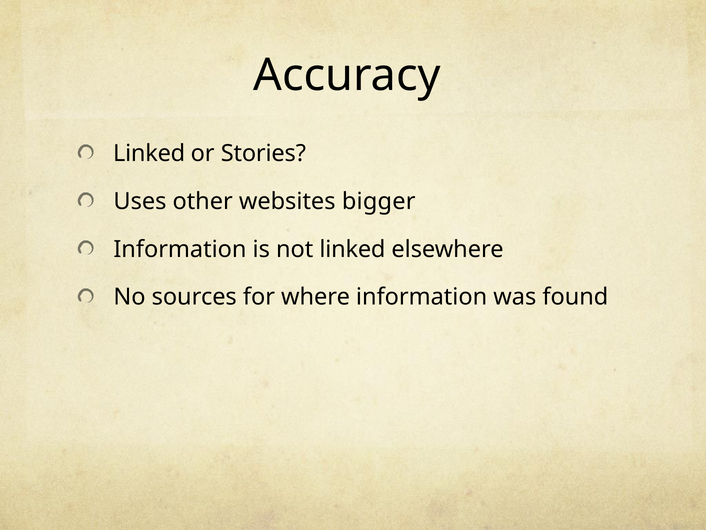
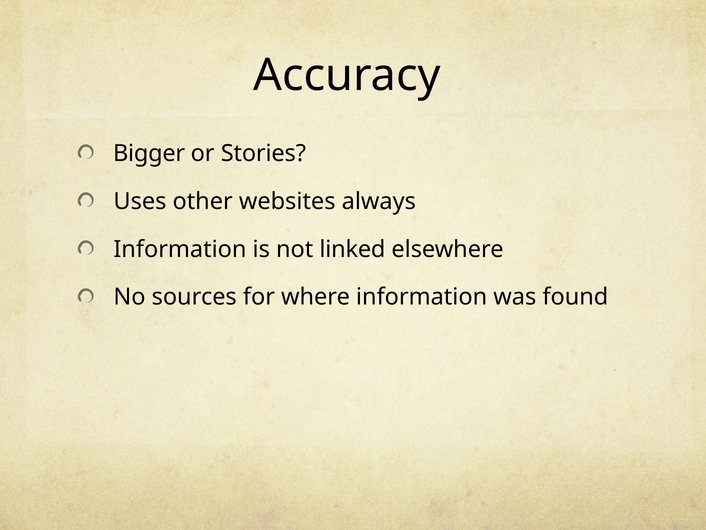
Linked: Linked -> Bigger (149, 153)
bigger: bigger -> always (379, 201)
